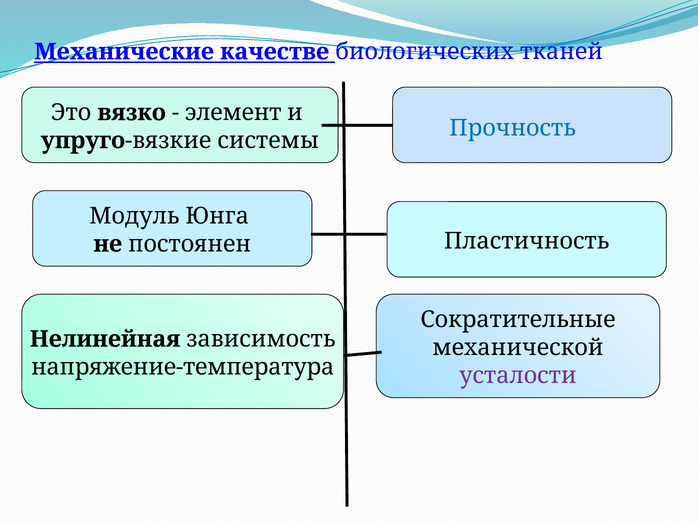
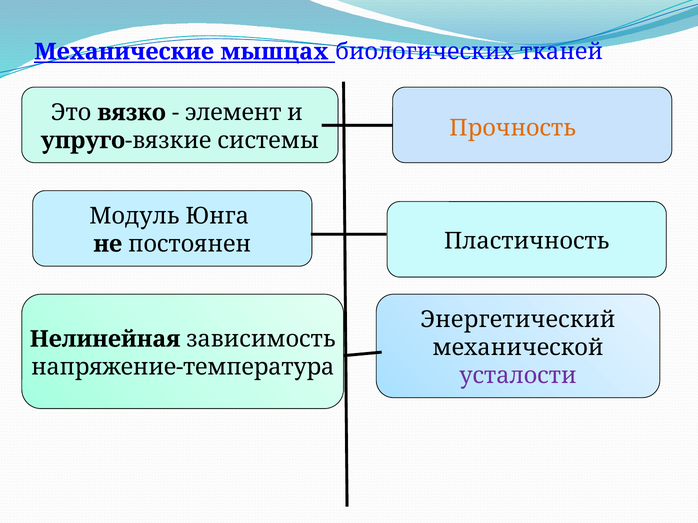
качестве: качестве -> мышцах (274, 52)
Прочность colour: blue -> orange (513, 128)
Сократительные: Сократительные -> Энергетический (518, 320)
